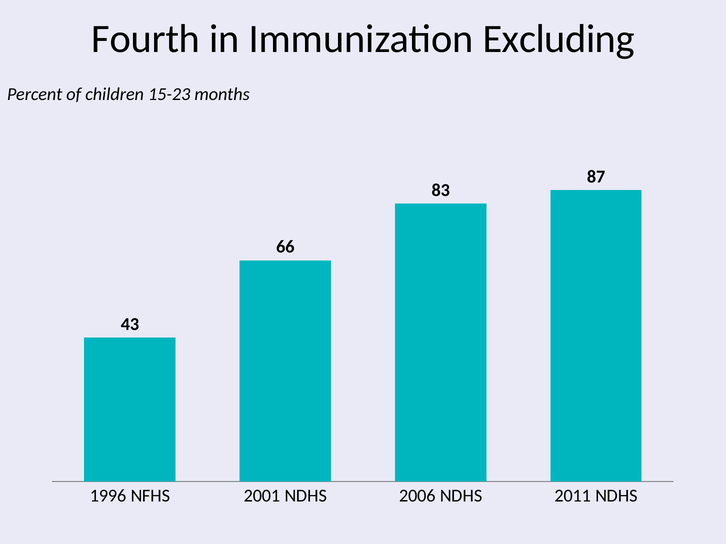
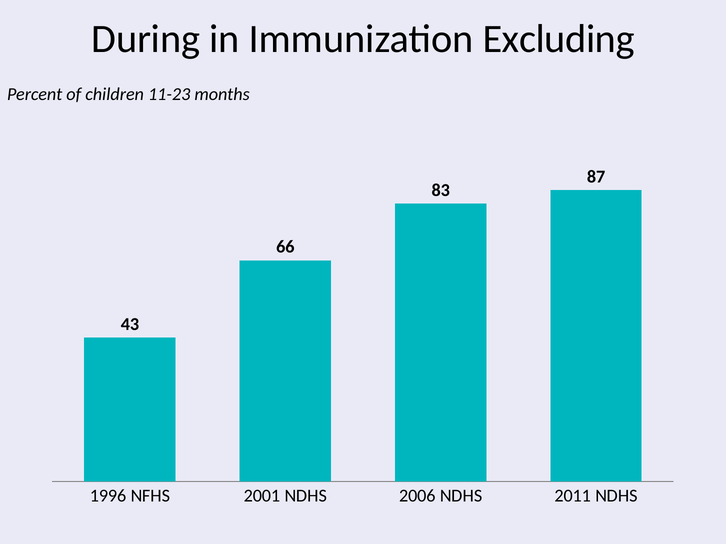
Fourth: Fourth -> During (146, 39)
15-23: 15-23 -> 11-23 (169, 94)
